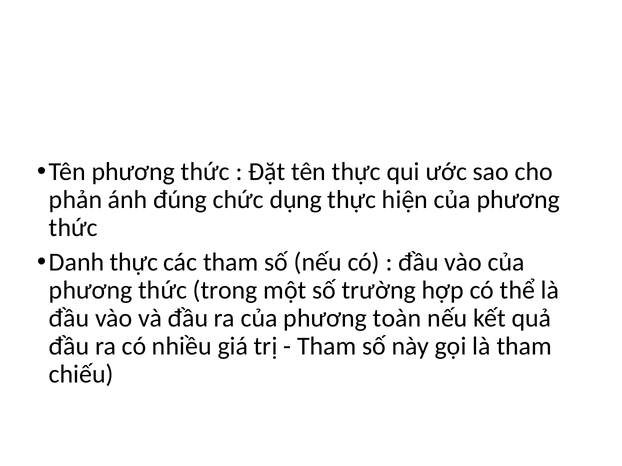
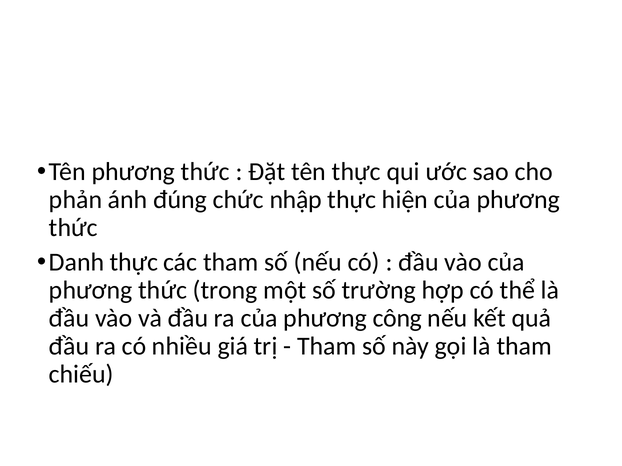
dụng: dụng -> nhập (296, 200)
toàn: toàn -> công (397, 318)
